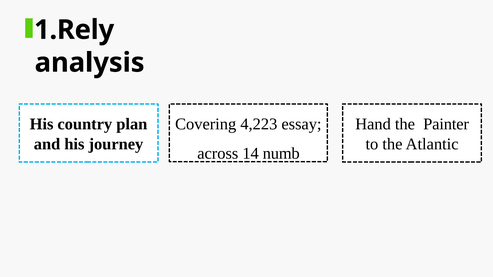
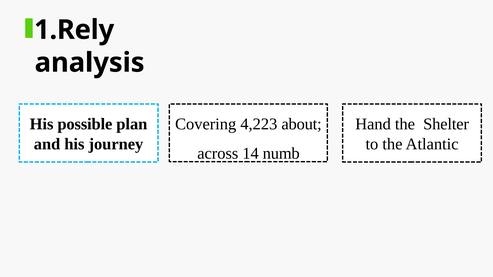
essay: essay -> about (302, 124)
country: country -> possible (85, 124)
Painter: Painter -> Shelter (446, 124)
